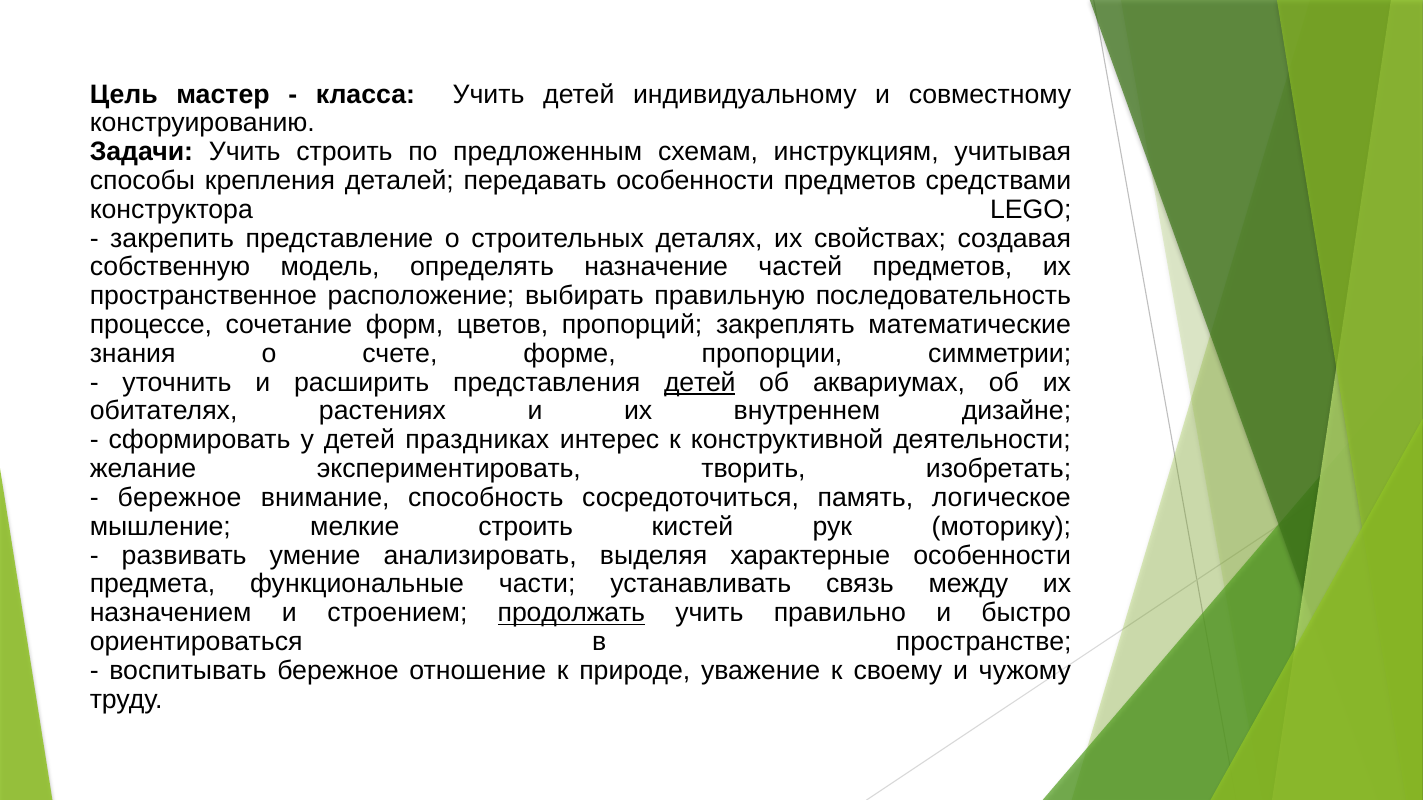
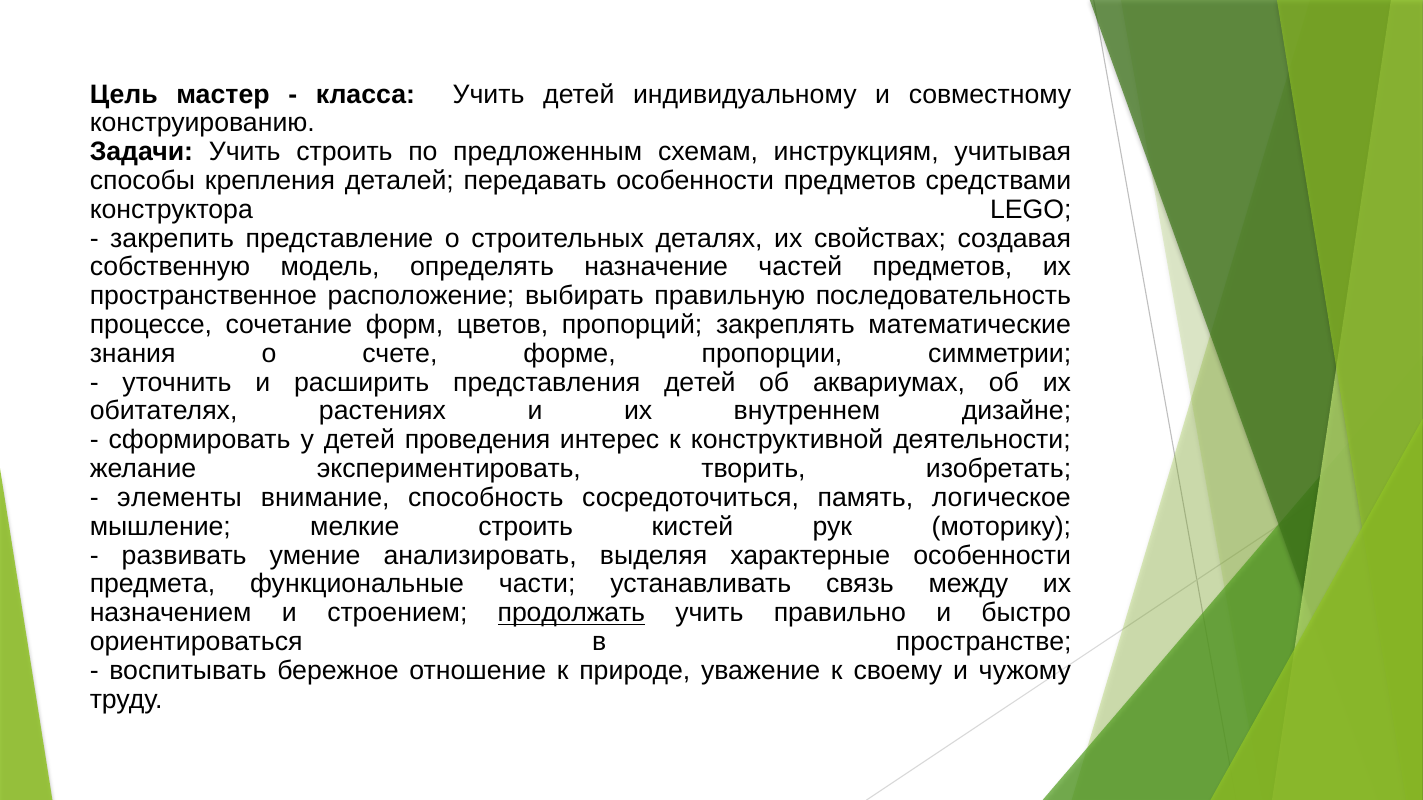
детей underline: present -> none (700, 383)
праздниках: праздниках -> проведения (478, 440)
бережное: бережное -> элементы (180, 498)
